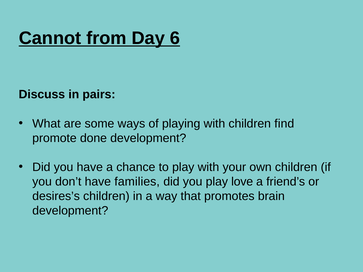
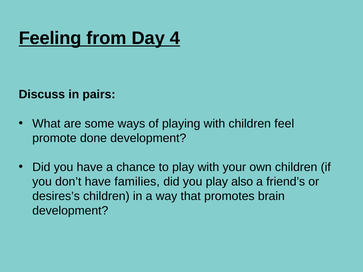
Cannot: Cannot -> Feeling (50, 38)
6: 6 -> 4 (175, 38)
find: find -> feel (284, 124)
love: love -> also (242, 182)
